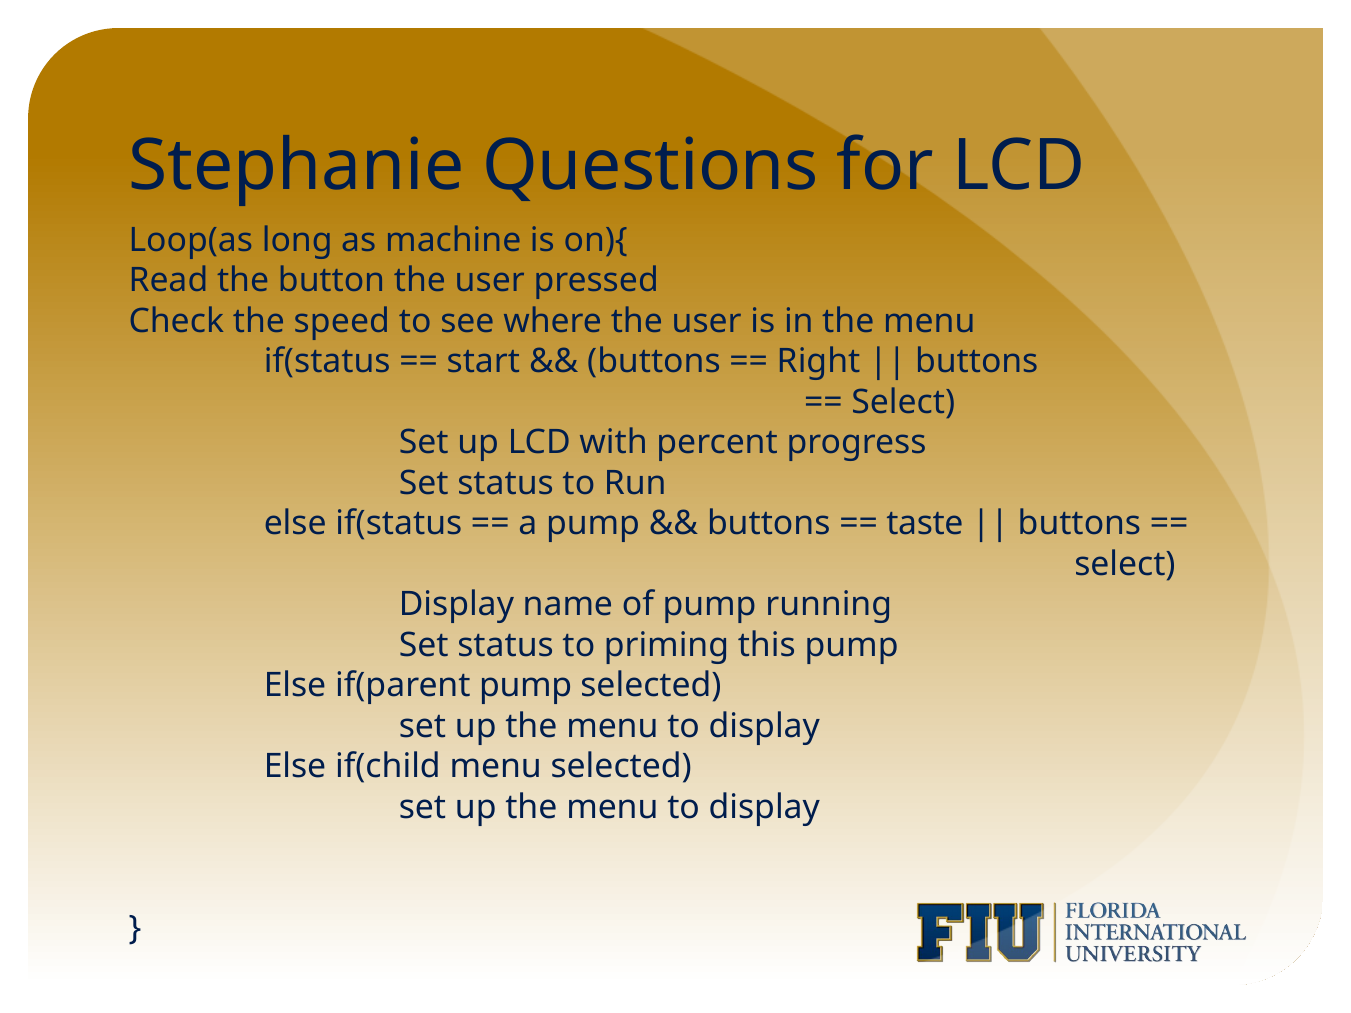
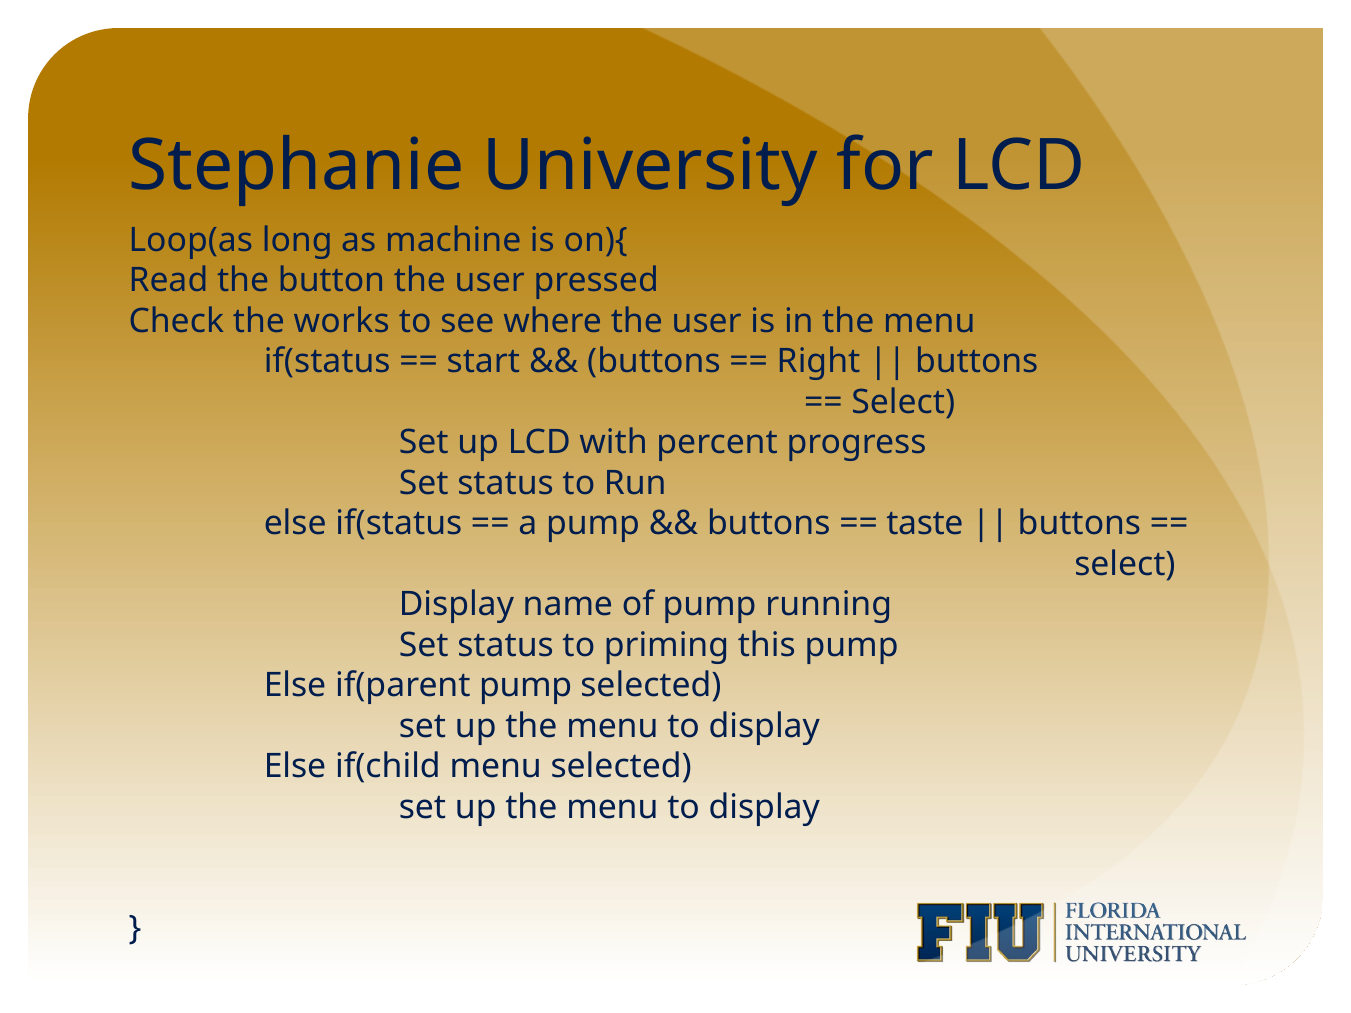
Questions: Questions -> University (650, 166)
speed: speed -> works (342, 321)
